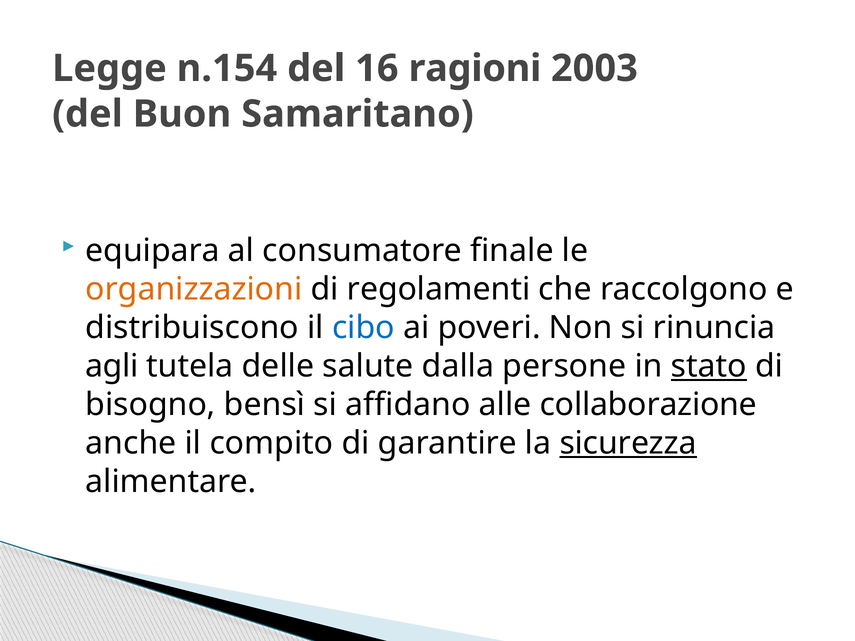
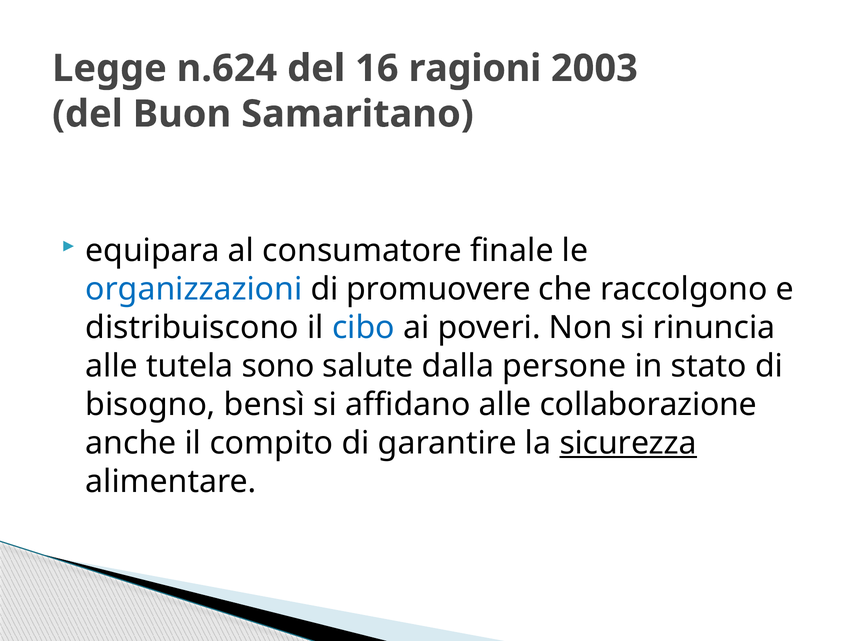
n.154: n.154 -> n.624 (227, 68)
organizzazioni colour: orange -> blue (194, 289)
regolamenti: regolamenti -> promuovere (439, 289)
agli: agli -> alle (112, 366)
delle: delle -> sono (278, 366)
stato underline: present -> none (709, 366)
